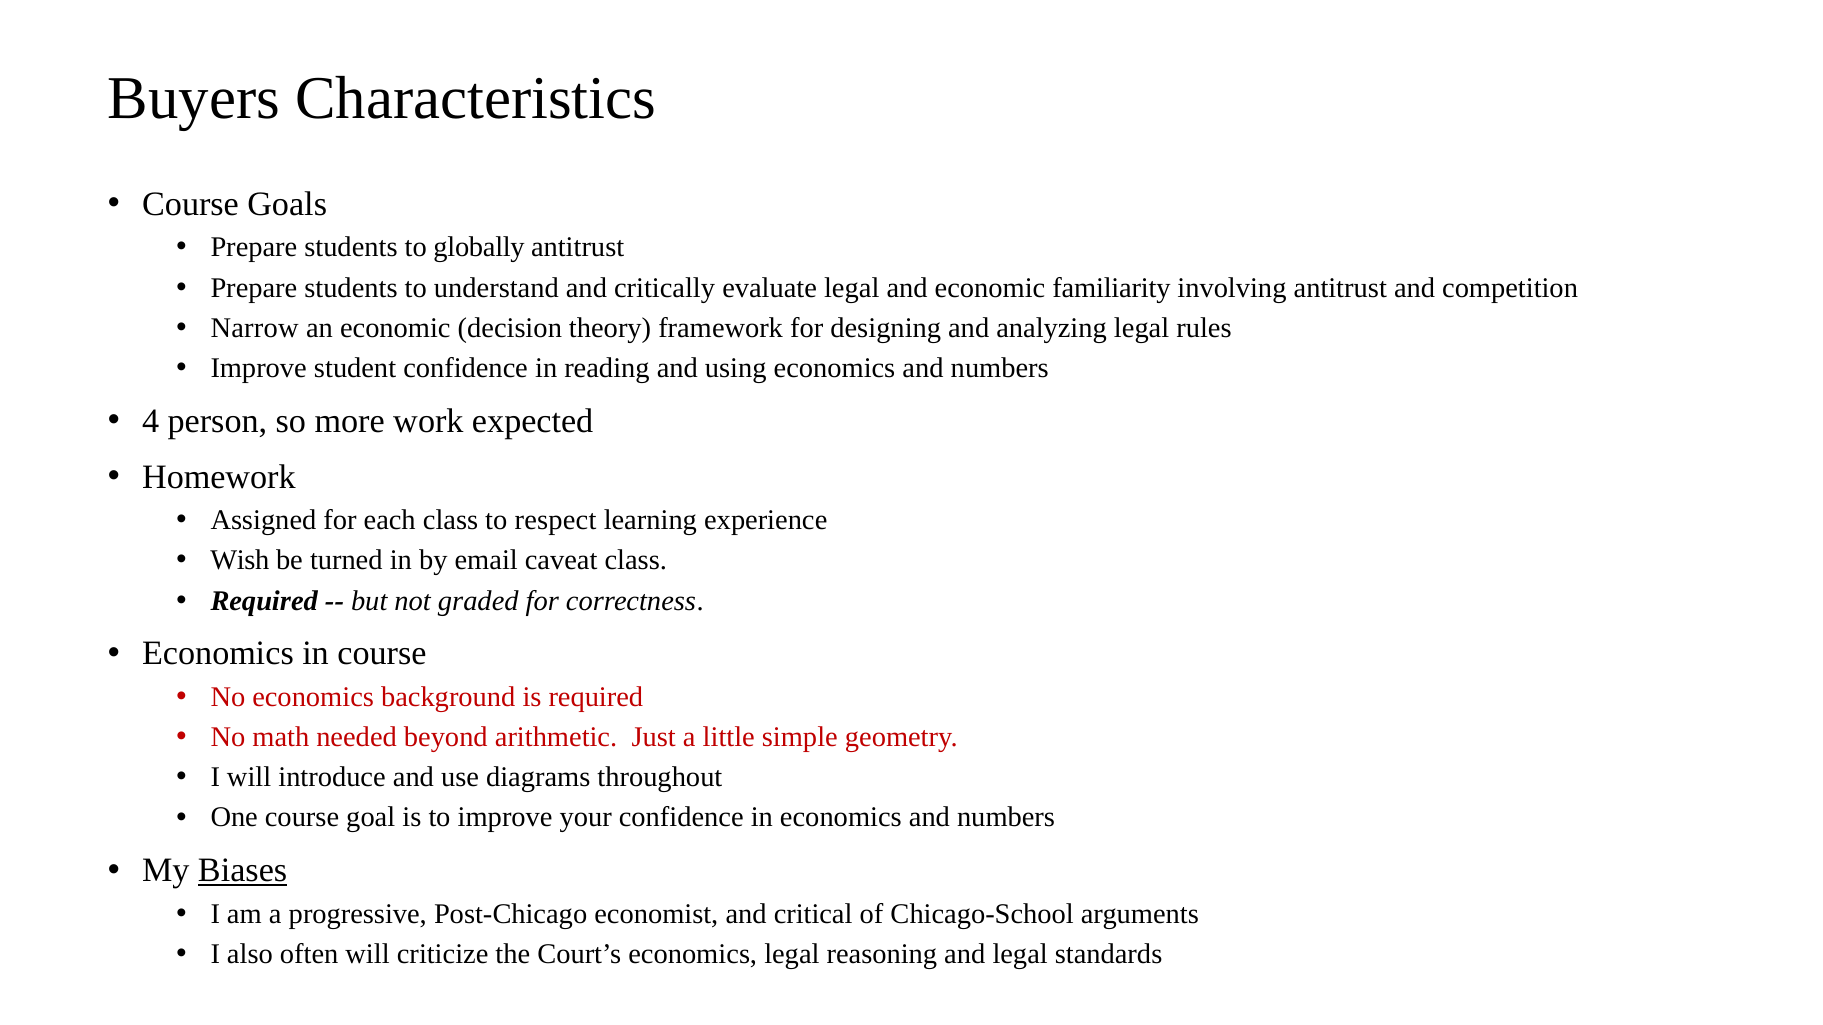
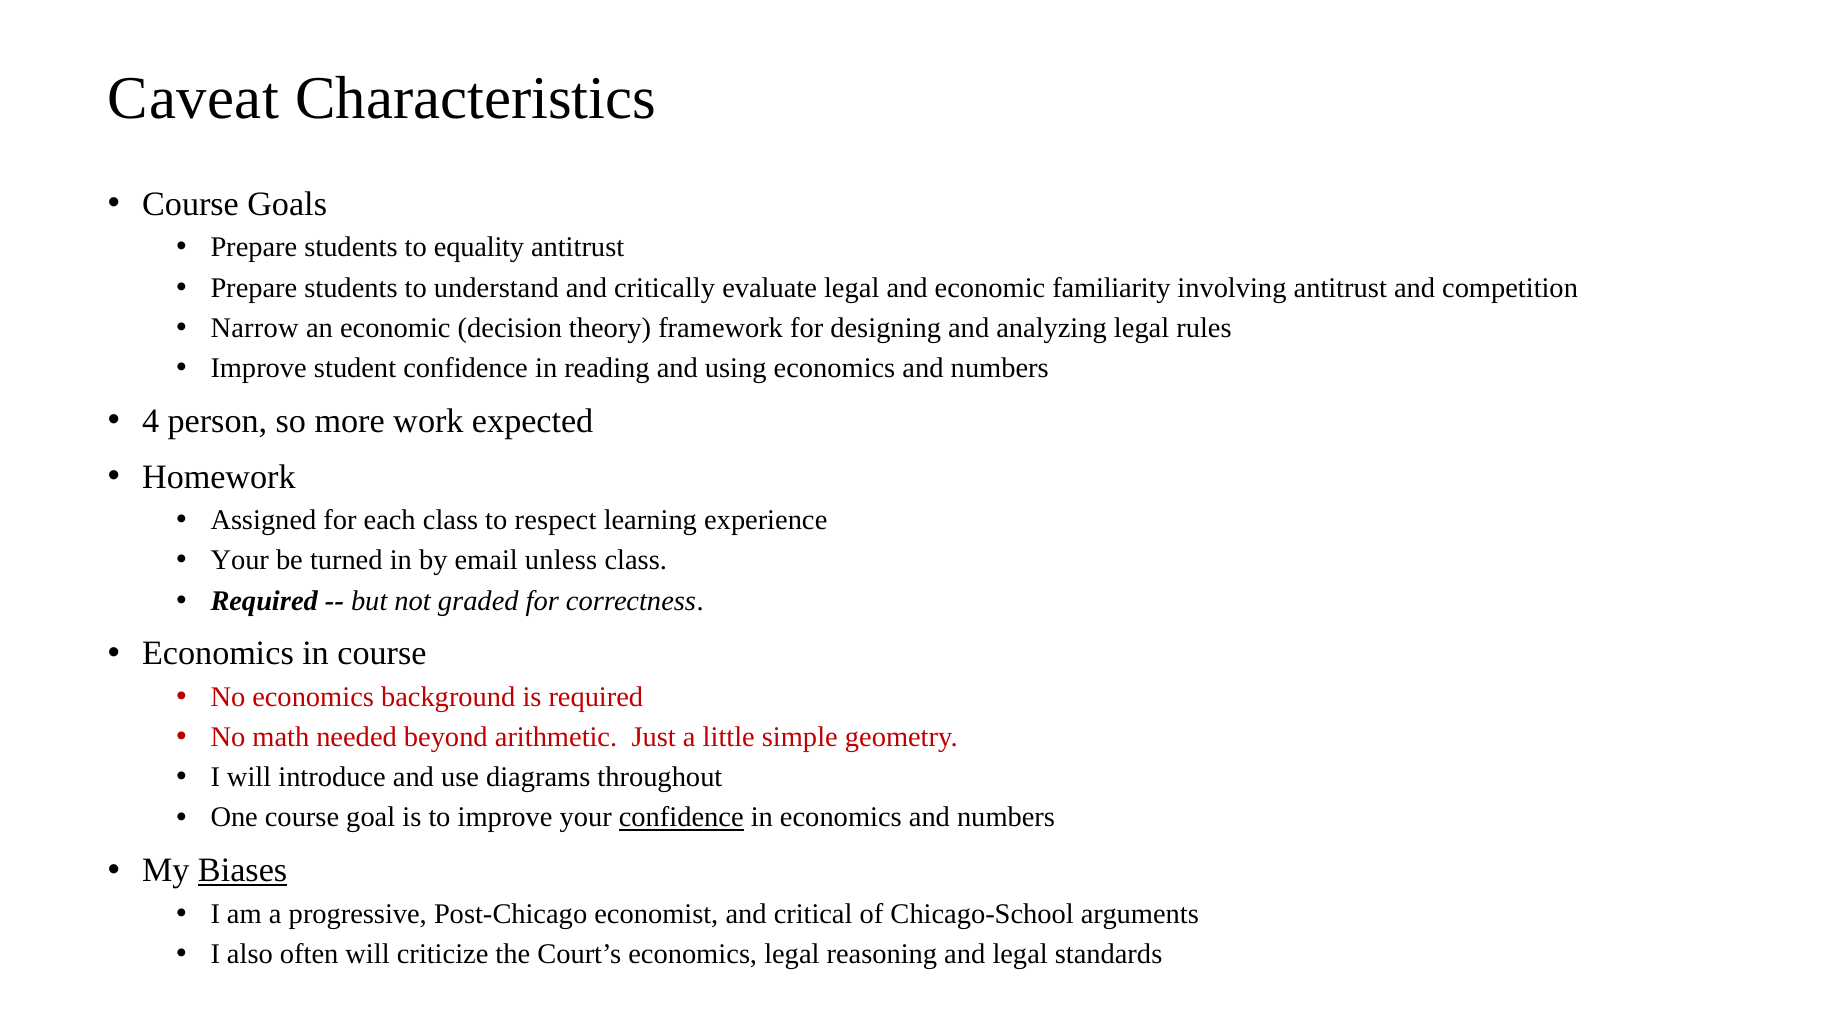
Buyers: Buyers -> Caveat (194, 99)
globally: globally -> equality (479, 247)
Wish: Wish -> Your (240, 561)
caveat: caveat -> unless (561, 561)
confidence underline: none -> present (681, 818)
